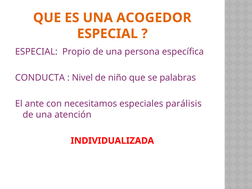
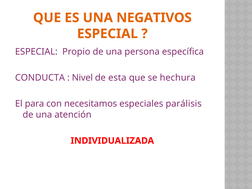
ACOGEDOR: ACOGEDOR -> NEGATIVOS (154, 18)
niño: niño -> esta (117, 78)
palabras: palabras -> hechura (178, 78)
ante: ante -> para (34, 104)
